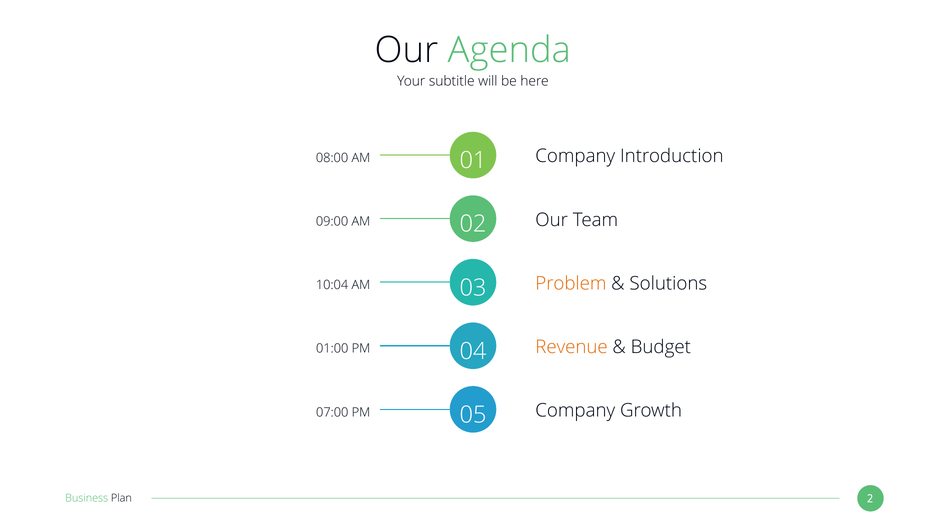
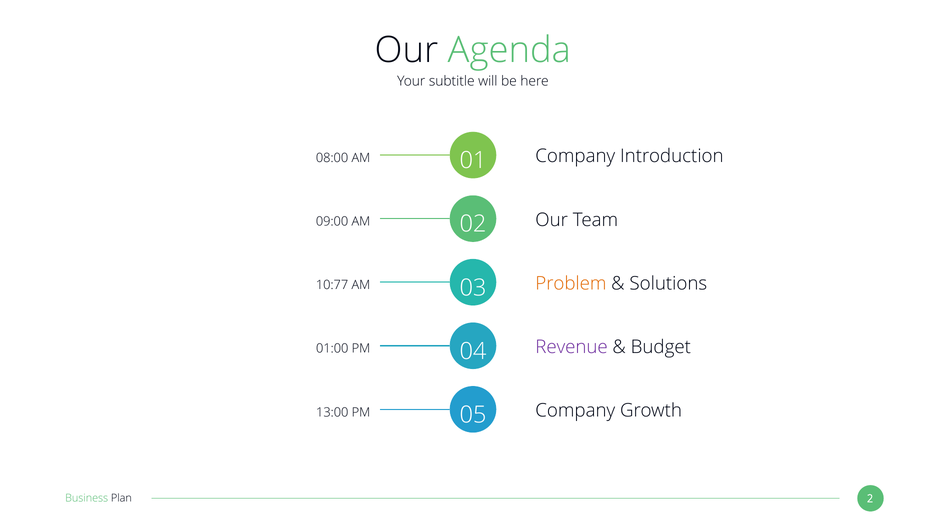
10:04: 10:04 -> 10:77 (332, 285)
Revenue colour: orange -> purple (572, 347)
07:00: 07:00 -> 13:00 (332, 412)
